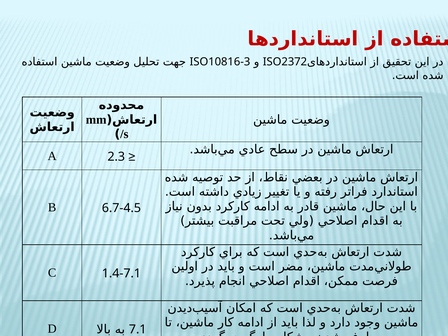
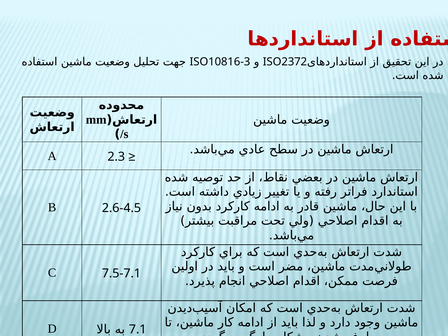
6.7-4.5: 6.7-4.5 -> 2.6-4.5 (121, 208)
1.4-7.1: 1.4-7.1 -> 7.5-7.1 (121, 273)
